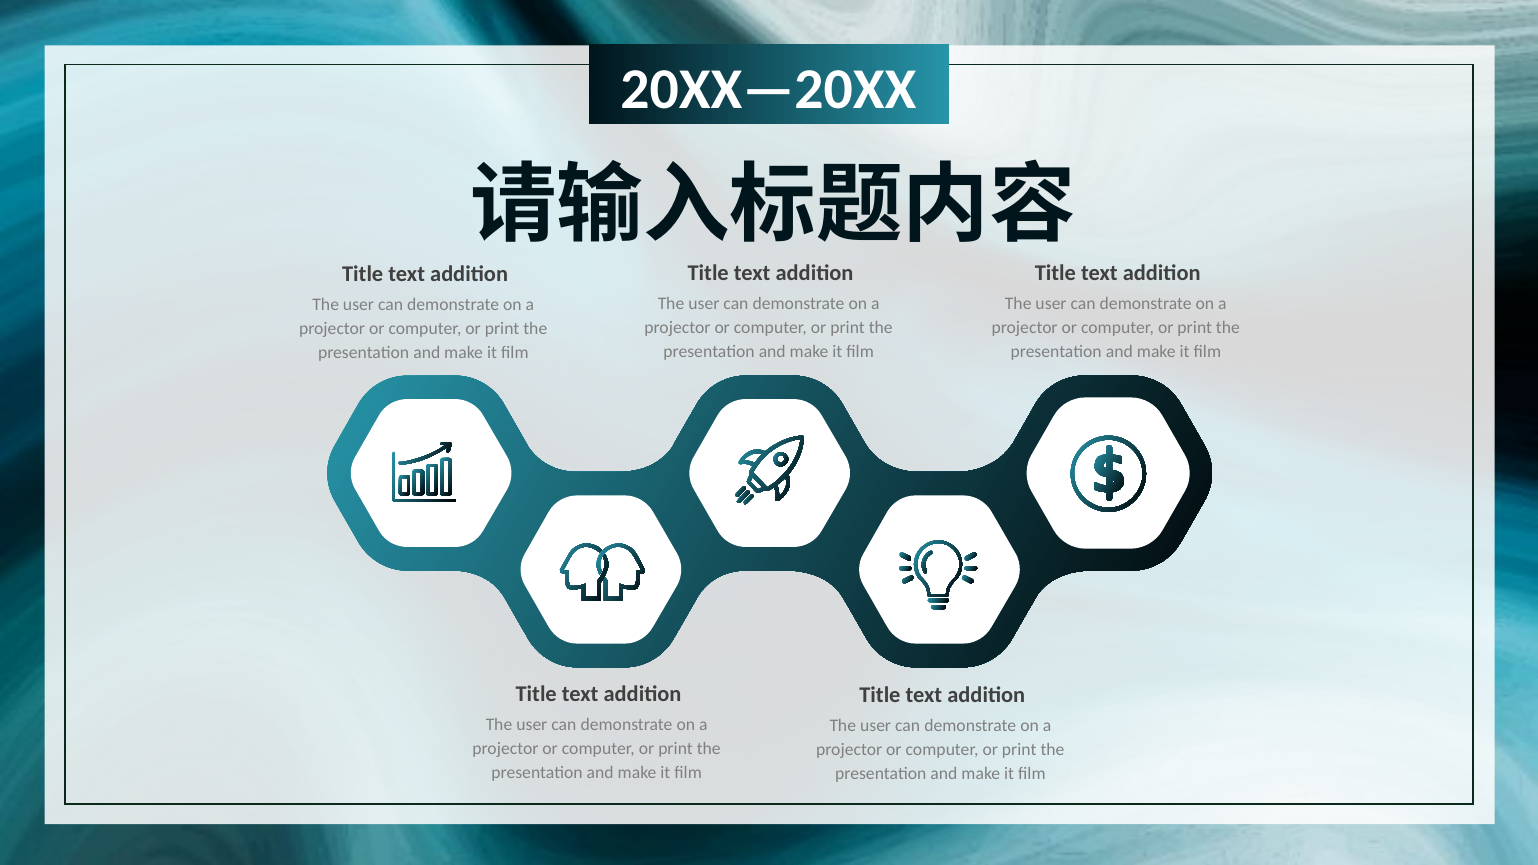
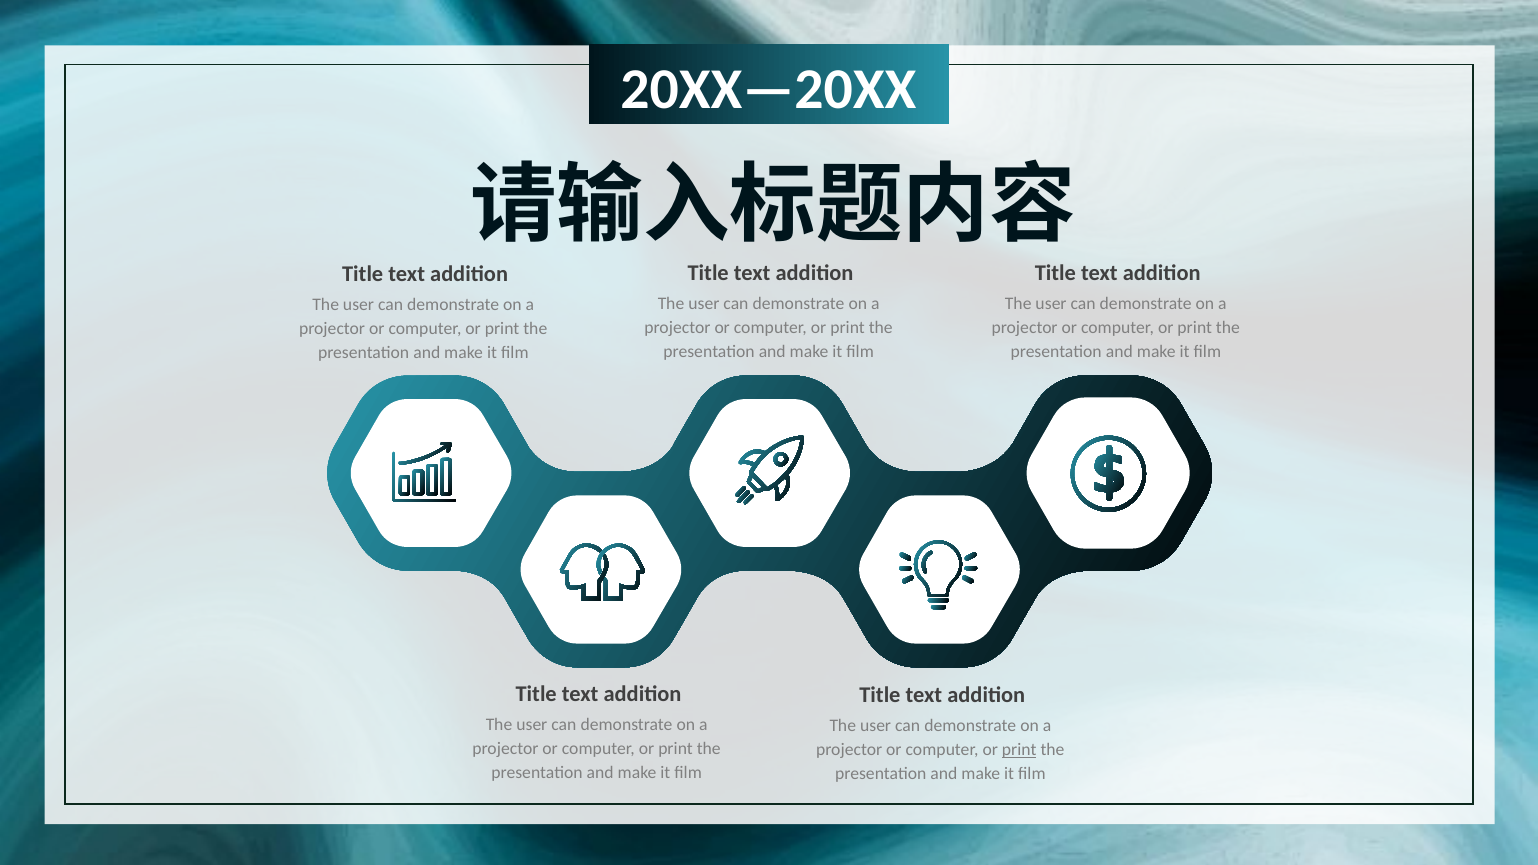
print underline: none -> present (1019, 750)
